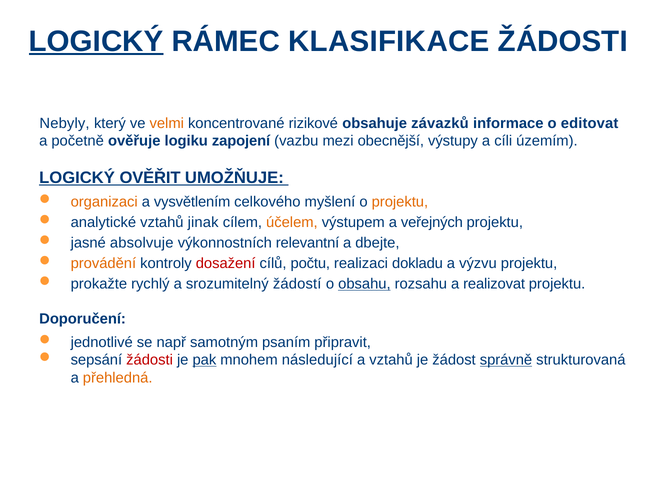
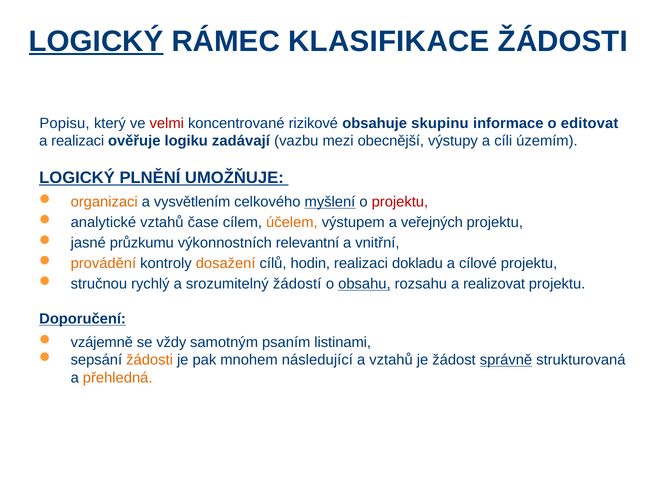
Nebyly: Nebyly -> Popisu (65, 123)
velmi colour: orange -> red (167, 123)
závazků: závazků -> skupinu (440, 123)
a početně: početně -> realizaci (78, 141)
zapojení: zapojení -> zadávají (241, 141)
OVĚŘIT: OVĚŘIT -> PLNĚNÍ (150, 178)
myšlení underline: none -> present (330, 202)
projektu colour: orange -> red (400, 202)
jinak: jinak -> čase (203, 222)
absolvuje: absolvuje -> průzkumu (142, 243)
dbejte: dbejte -> vnitřní (377, 243)
dosažení colour: red -> orange (226, 263)
počtu: počtu -> hodin (310, 263)
výzvu: výzvu -> cílové (478, 263)
prokažte: prokažte -> stručnou (99, 284)
Doporučení underline: none -> present (83, 319)
jednotlivé: jednotlivé -> vzájemně (102, 342)
např: např -> vždy (171, 342)
připravit: připravit -> listinami (343, 342)
žádosti colour: red -> orange (150, 360)
pak underline: present -> none (204, 360)
